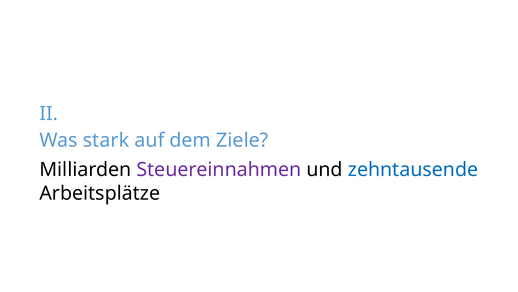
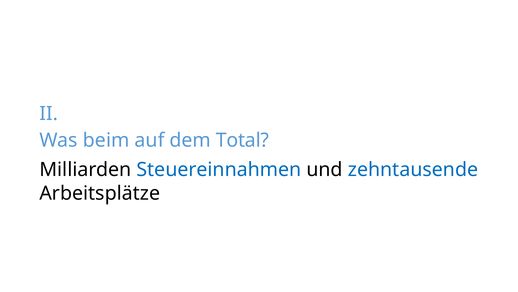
stark: stark -> beim (106, 140)
Ziele: Ziele -> Total (242, 140)
Steuereinnahmen colour: purple -> blue (219, 169)
